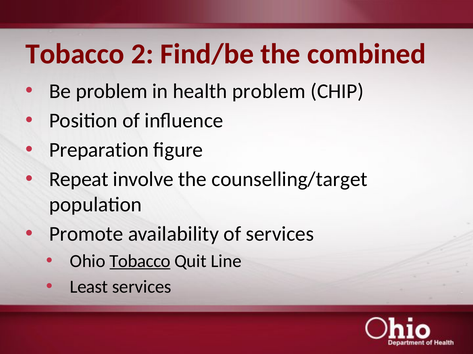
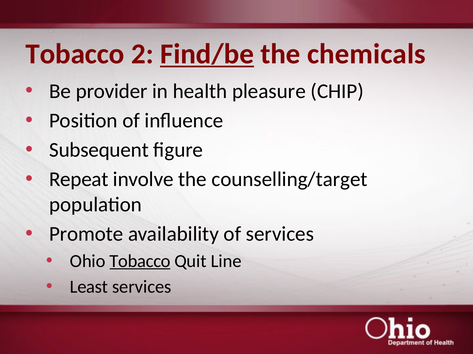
Find/be underline: none -> present (207, 54)
combined: combined -> chemicals (366, 54)
Be problem: problem -> provider (112, 91)
health problem: problem -> pleasure (269, 91)
Preparation: Preparation -> Subsequent (99, 150)
